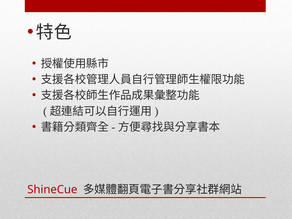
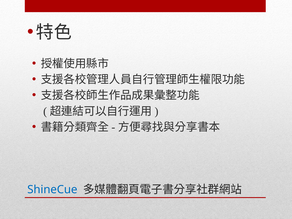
ShineCue colour: red -> blue (52, 190)
